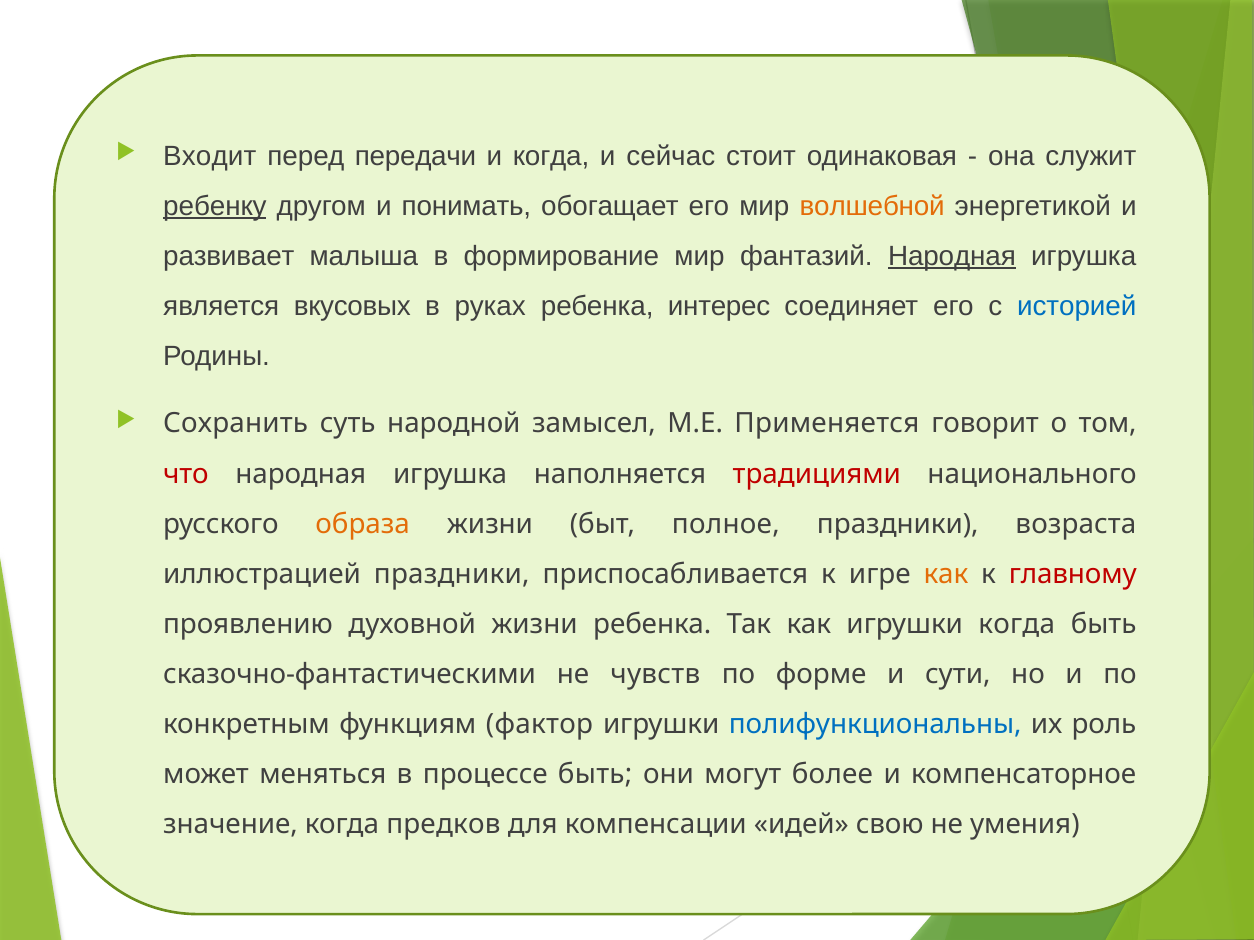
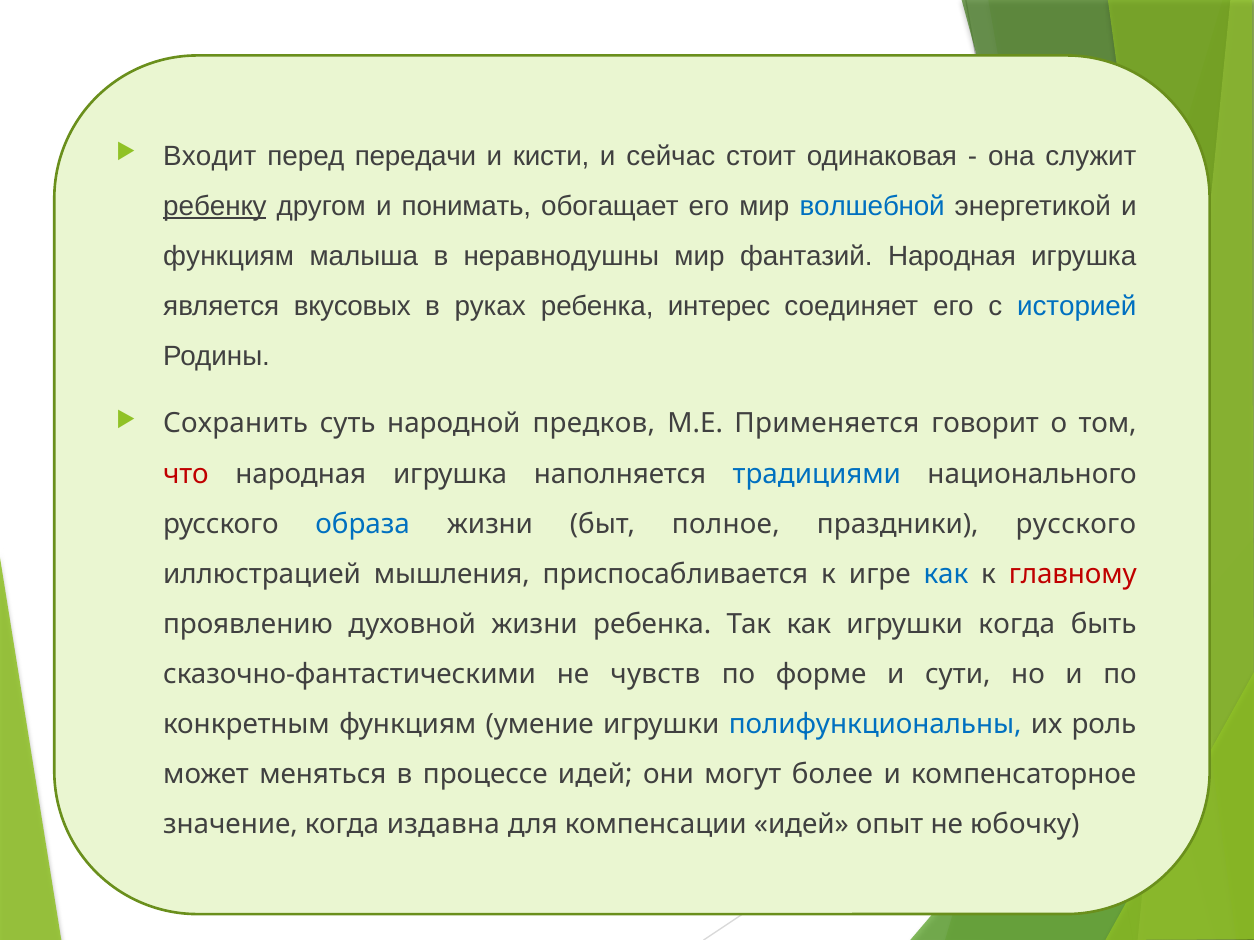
и когда: когда -> кисти (551, 156)
волшебной colour: orange -> blue (872, 206)
развивает: развивает -> функциям (229, 256)
формирование: формирование -> неравнодушны (561, 256)
Народная underline: present -> none (952, 256)
замысел: замысел -> предков (594, 424)
традициями colour: red -> blue (817, 474)
образа colour: orange -> blue (363, 524)
праздники возраста: возраста -> русского (1076, 524)
иллюстрацией праздники: праздники -> мышления (452, 574)
как colour: orange -> blue (946, 574)
фактор: фактор -> умение (540, 724)
процессе быть: быть -> идей (595, 774)
предков: предков -> издавна (443, 825)
свою: свою -> опыт (890, 825)
умения: умения -> юбочку (1025, 825)
